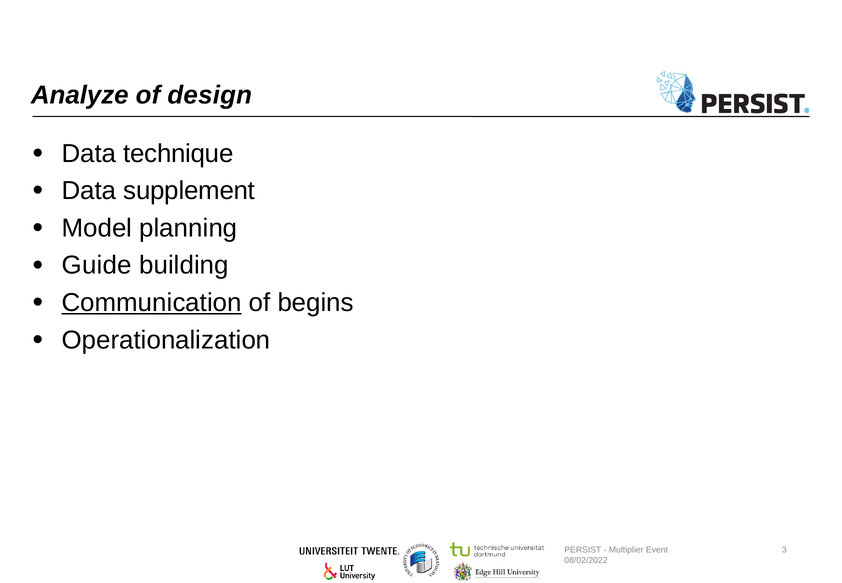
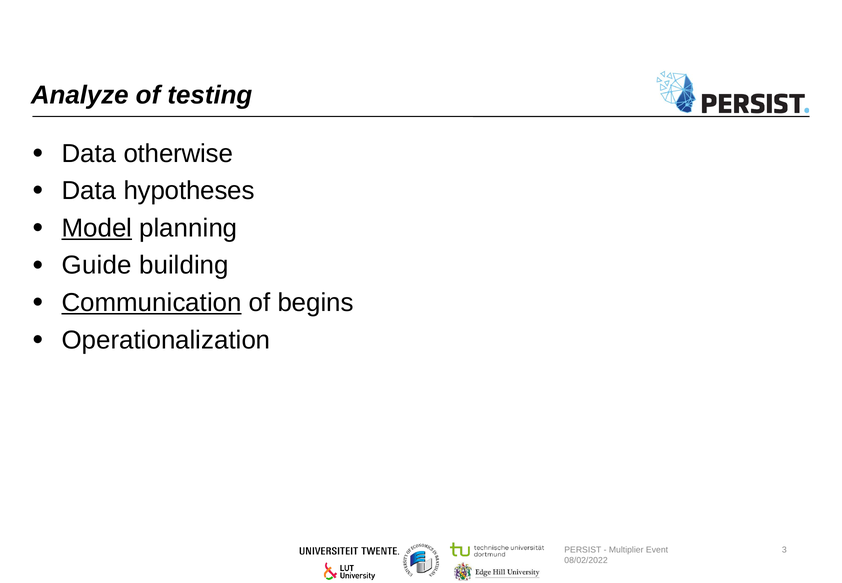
design: design -> testing (210, 95)
technique: technique -> otherwise (178, 153)
supplement: supplement -> hypotheses (189, 191)
Model underline: none -> present (97, 228)
